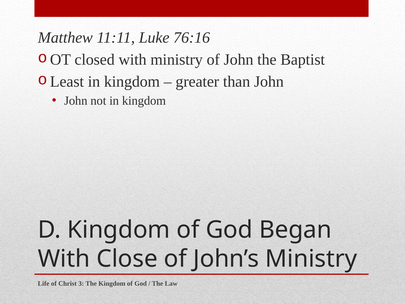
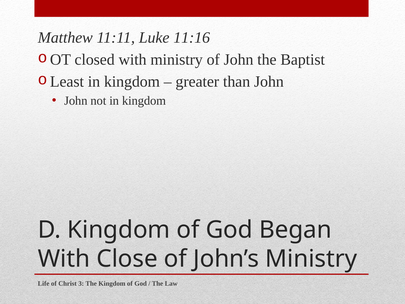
76:16: 76:16 -> 11:16 (192, 37)
